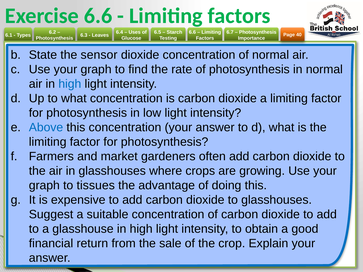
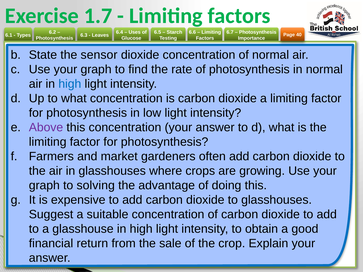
Exercise 6.6: 6.6 -> 1.7 (98, 16)
Above colour: blue -> purple (46, 127)
tissues: tissues -> solving (96, 185)
